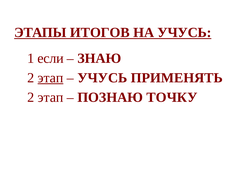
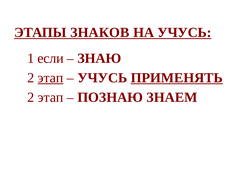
ИТОГОВ: ИТОГОВ -> ЗНАКОВ (100, 32)
ПРИМЕНЯТЬ underline: none -> present (177, 78)
ТОЧКУ: ТОЧКУ -> ЗНАЕМ (172, 97)
